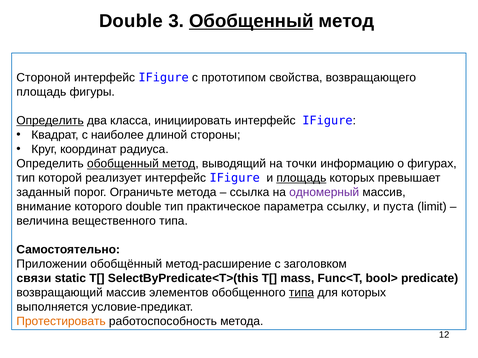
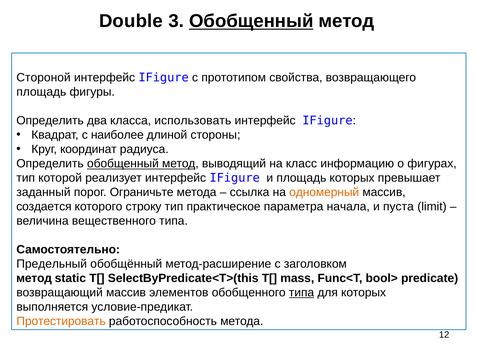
Определить underline: present -> none (50, 121)
инициировать: инициировать -> использовать (193, 121)
точки: точки -> класс (301, 164)
площадь underline: present -> none (301, 178)
одномерный colour: purple -> orange (324, 193)
внимание: внимание -> создается (44, 207)
которого double: double -> строку (144, 207)
ссылку: ссылку -> начала (348, 207)
Приложении: Приложении -> Предельный (52, 264)
связи: связи -> метод (34, 279)
